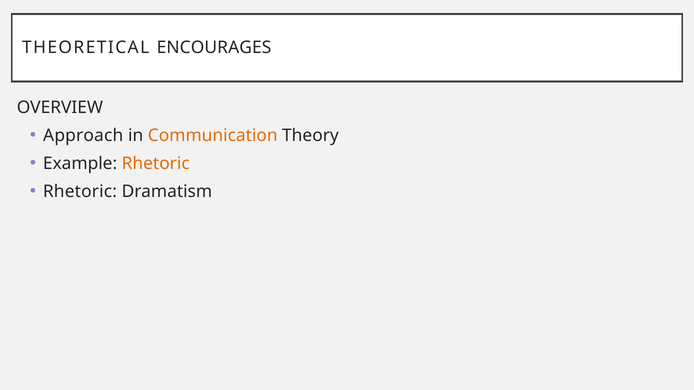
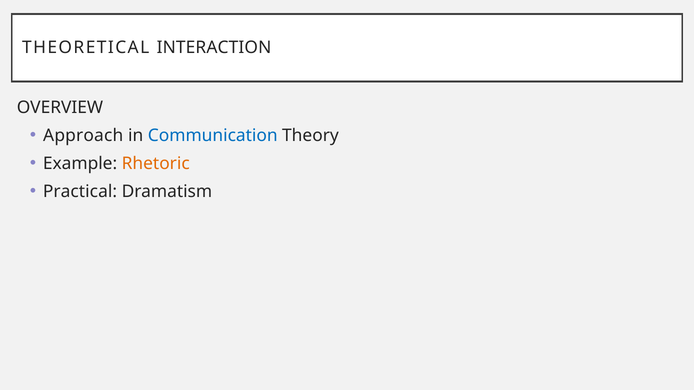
ENCOURAGES: ENCOURAGES -> INTERACTION (214, 48)
Communication colour: orange -> blue (213, 136)
Rhetoric: Rhetoric -> Practical (80, 192)
